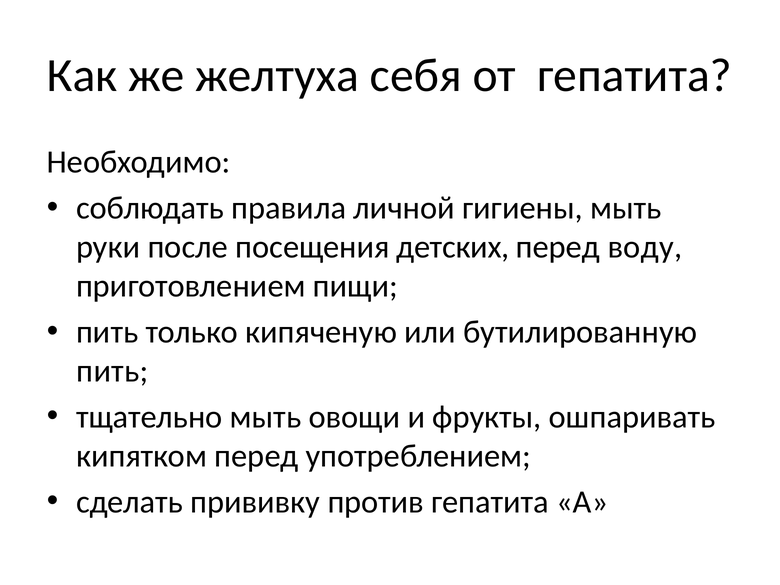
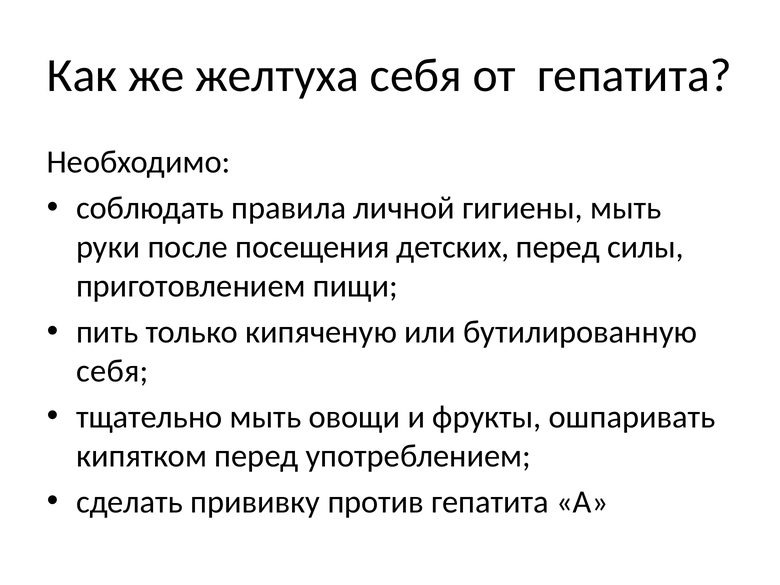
воду: воду -> силы (645, 247)
пить: пить -> себя (112, 371)
